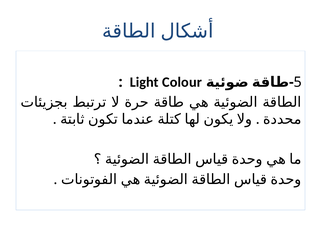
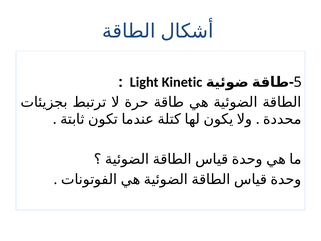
Colour: Colour -> Kinetic (182, 82)
